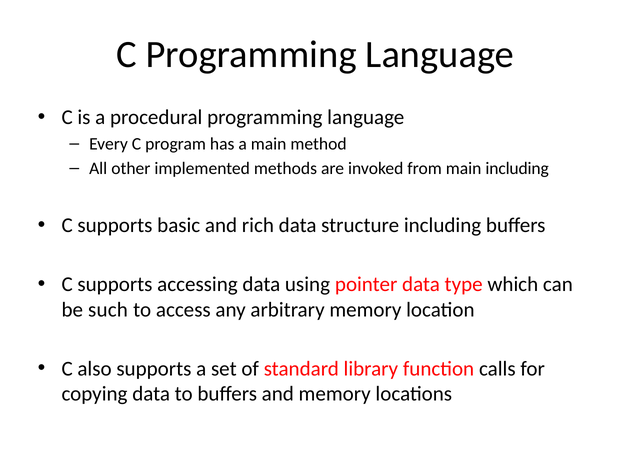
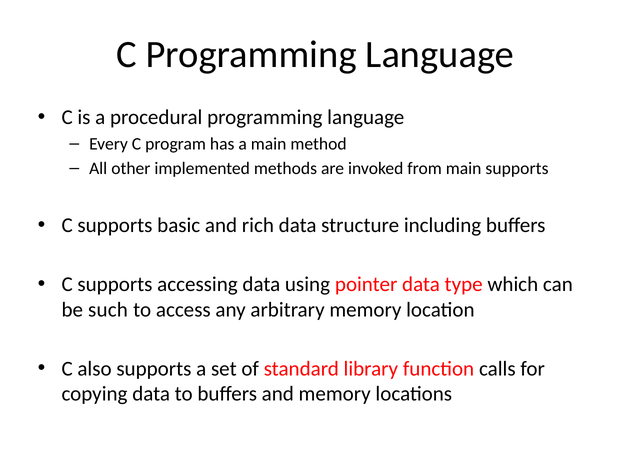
main including: including -> supports (517, 168)
